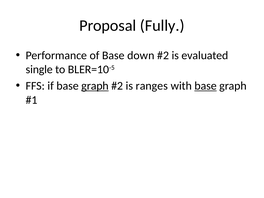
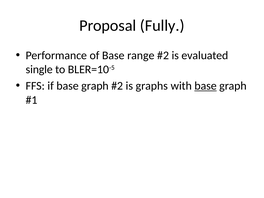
down: down -> range (141, 55)
graph underline: present -> none (95, 86)
ranges: ranges -> graphs (152, 86)
